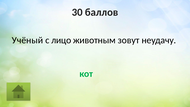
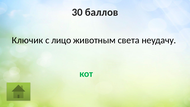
Учёный: Учёный -> Ключик (27, 40)
зовут: зовут -> света (129, 40)
